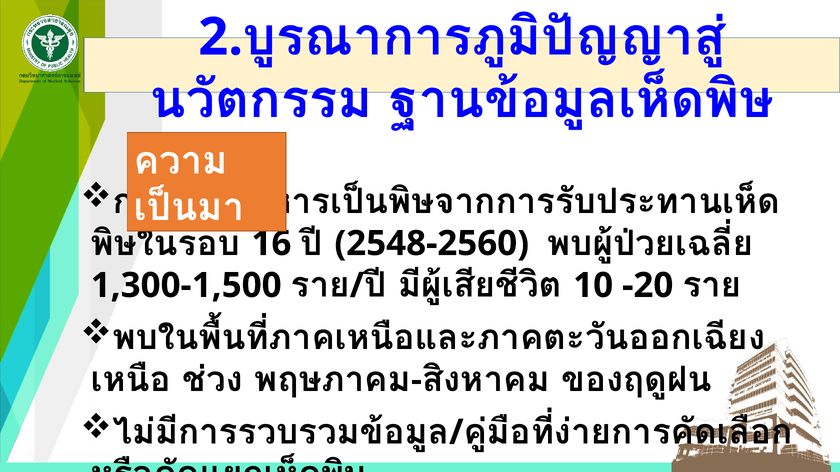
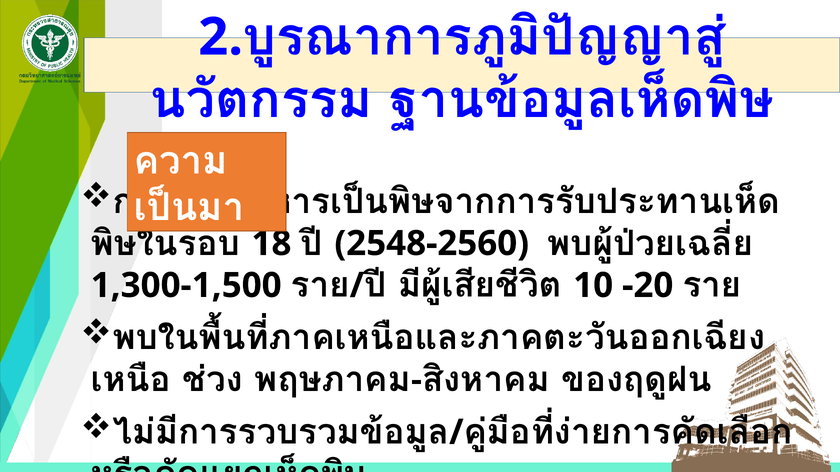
16: 16 -> 18 (271, 244)
